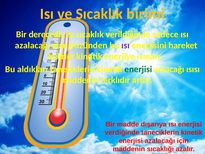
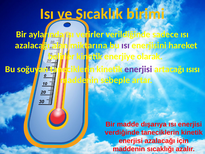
derecedir: derecedir -> aylarında (46, 34)
ısı sıcaklık: sıcaklık -> verirler (90, 34)
yüzünden: yüzünden -> miktarına (89, 45)
ısınan: ısınan -> olarak (150, 56)
aldıkları: aldıkları -> soğuyan (33, 69)
enerjisi colour: green -> purple (138, 69)
farklıdır: farklıdır -> sebeple (115, 80)
